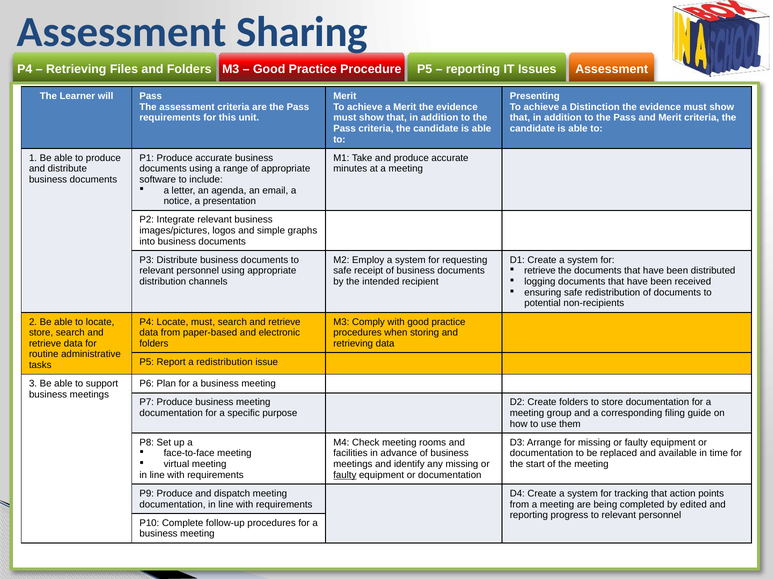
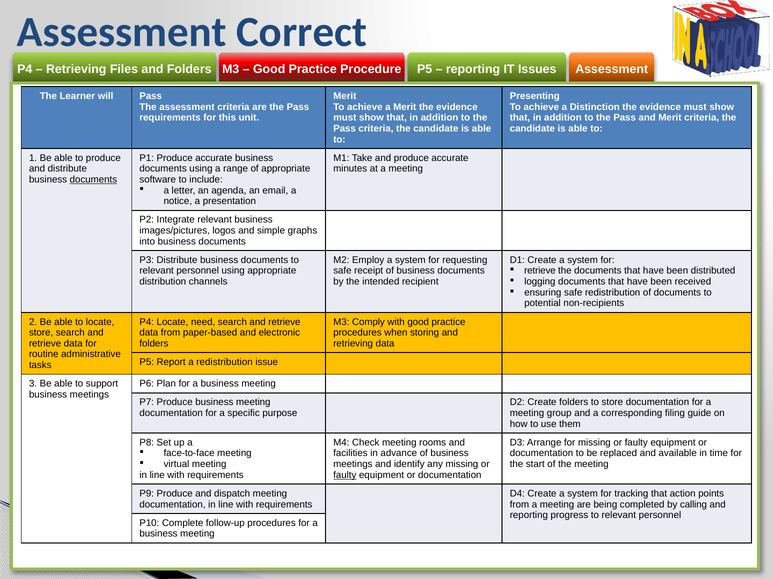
Sharing: Sharing -> Correct (302, 32)
documents underline: none -> present (93, 180)
Locate must: must -> need (203, 322)
edited: edited -> calling (694, 505)
